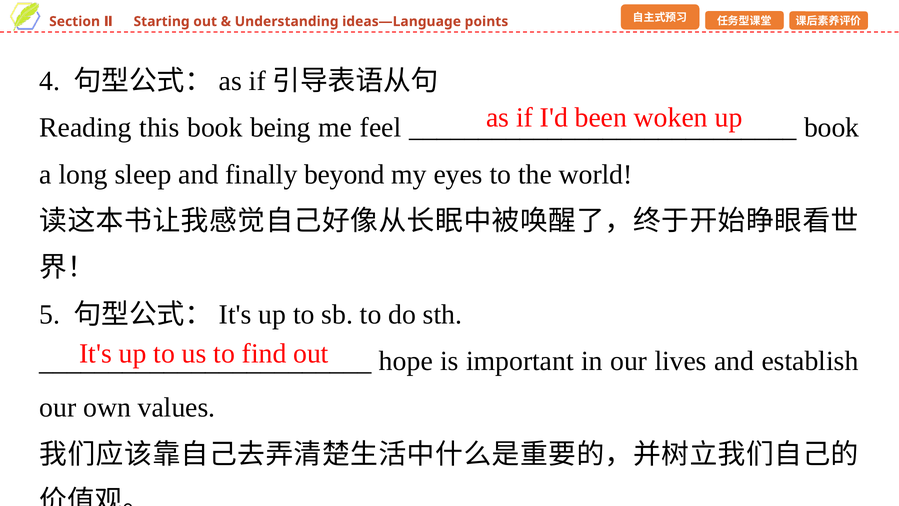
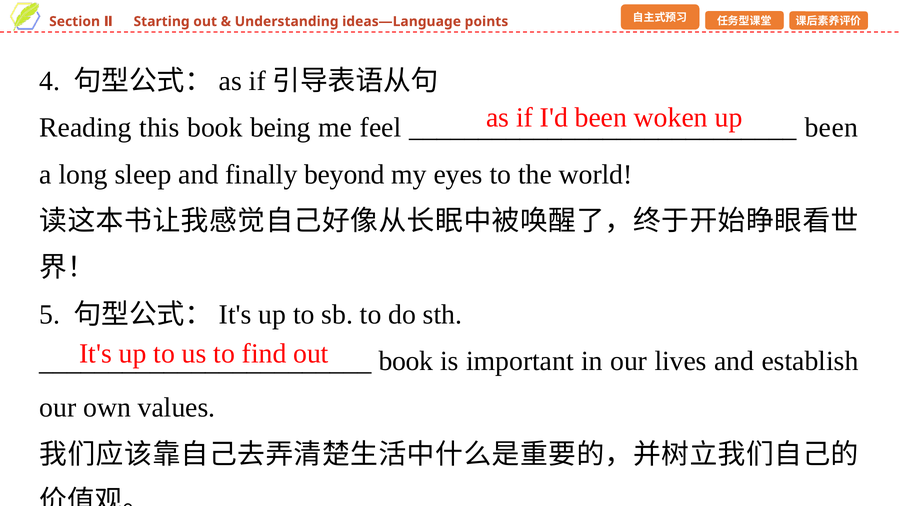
book: book -> been (831, 128)
hope: hope -> book (406, 361)
